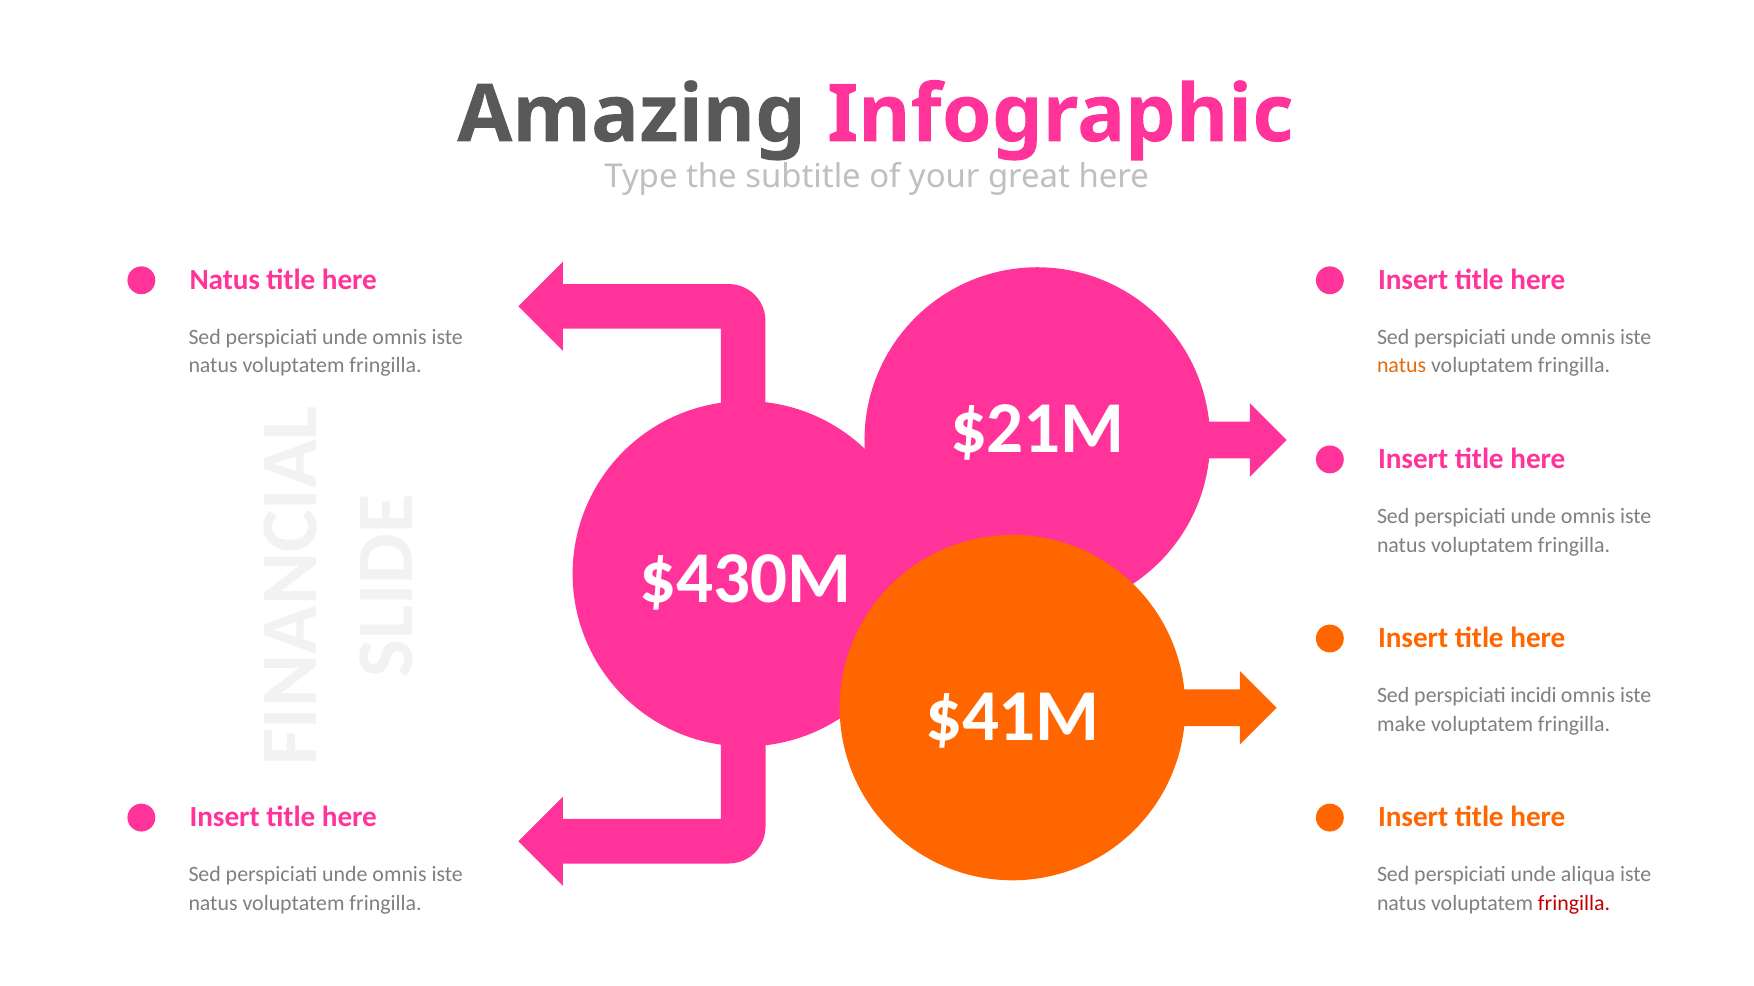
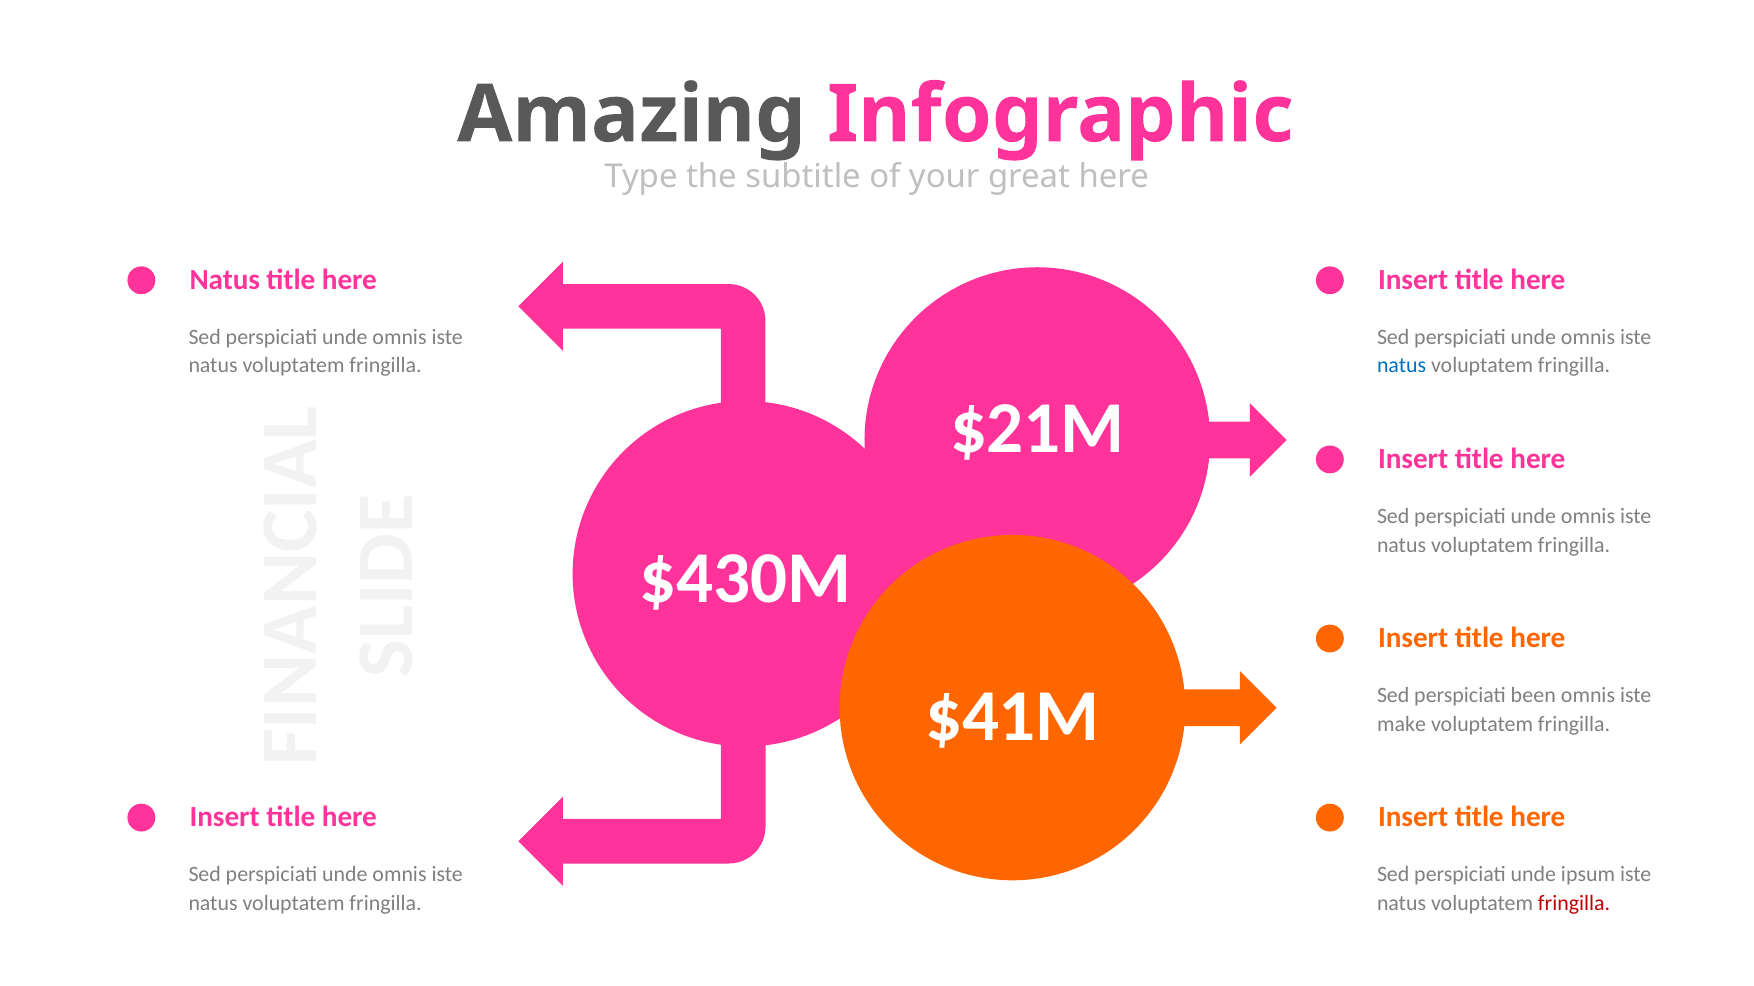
natus colour: orange -> blue (1402, 366)
incidi: incidi -> been (1533, 695)
aliqua: aliqua -> ipsum (1588, 875)
